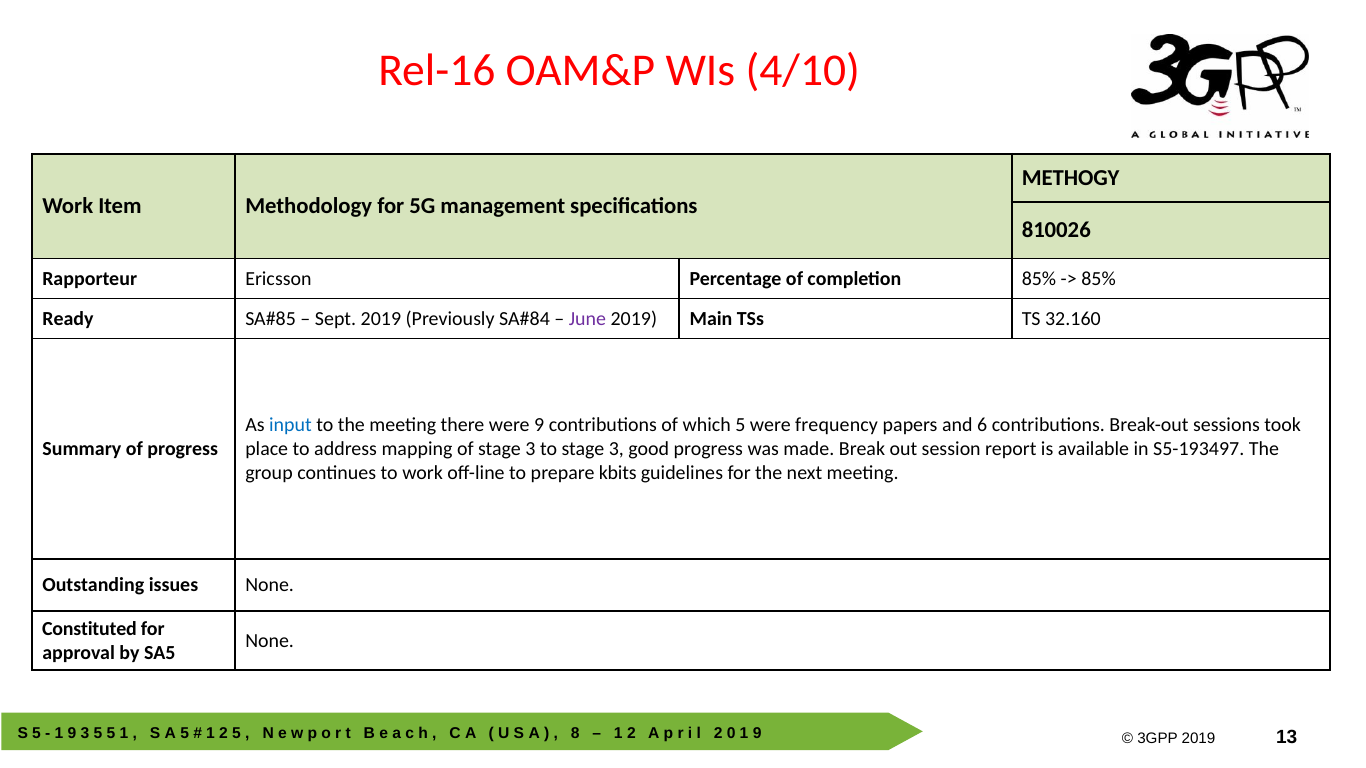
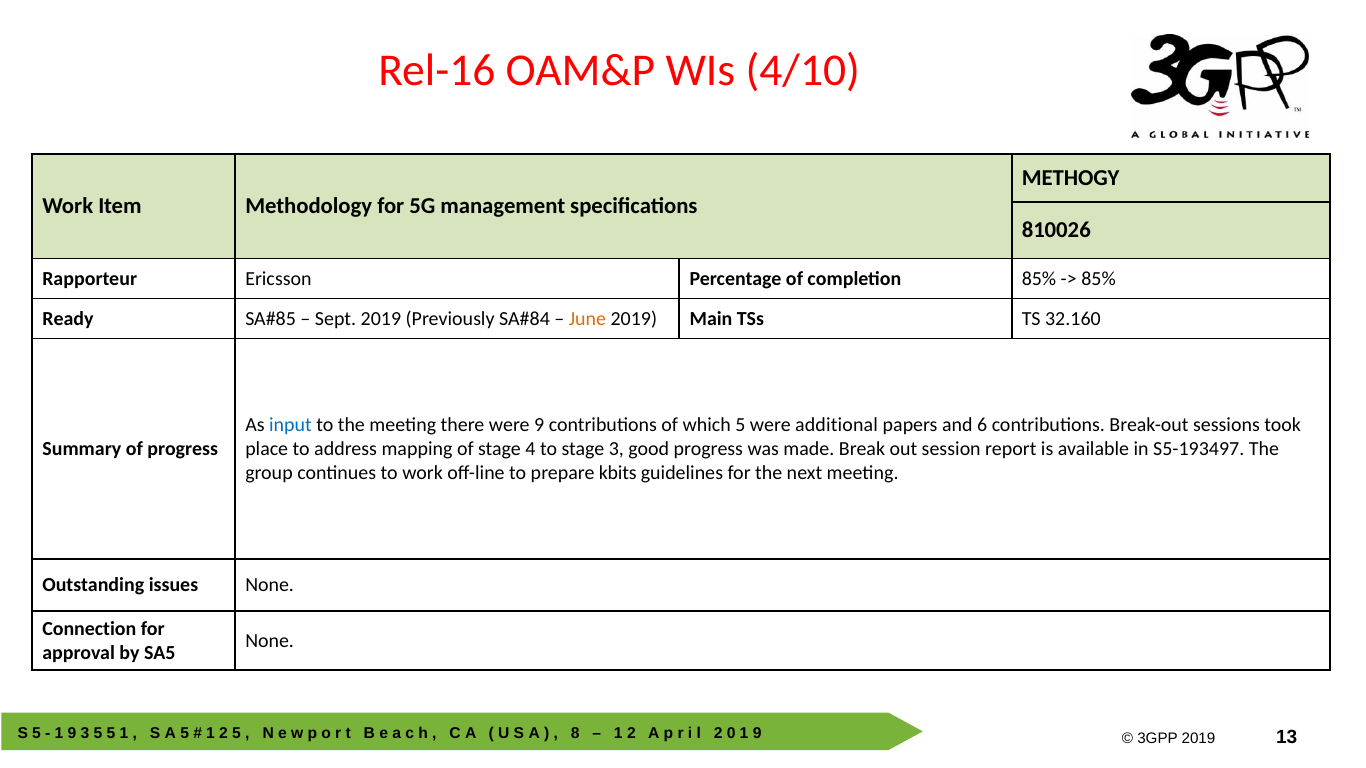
June colour: purple -> orange (587, 319)
frequency: frequency -> additional (837, 425)
of stage 3: 3 -> 4 (530, 449)
Constituted: Constituted -> Connection (89, 629)
